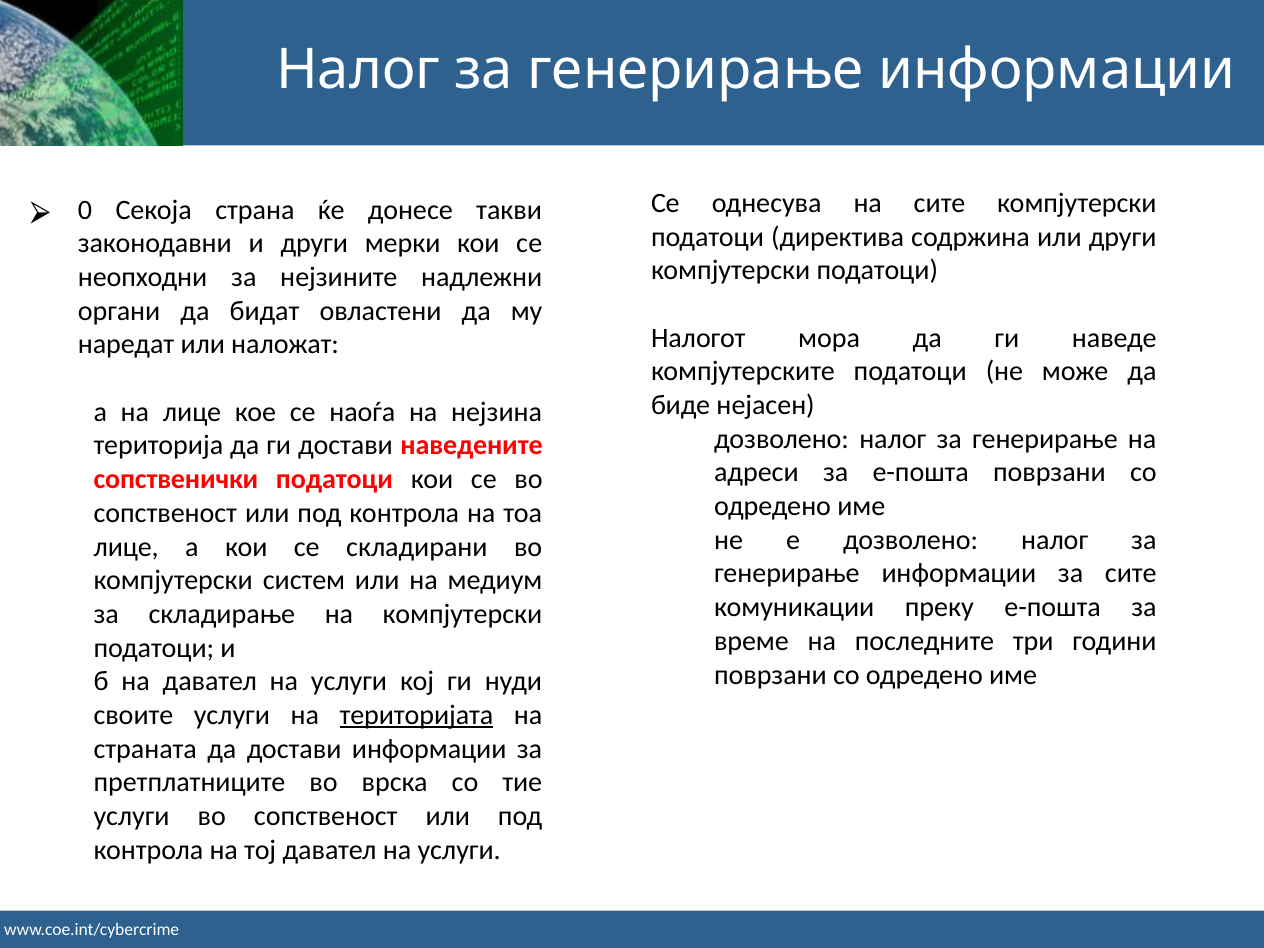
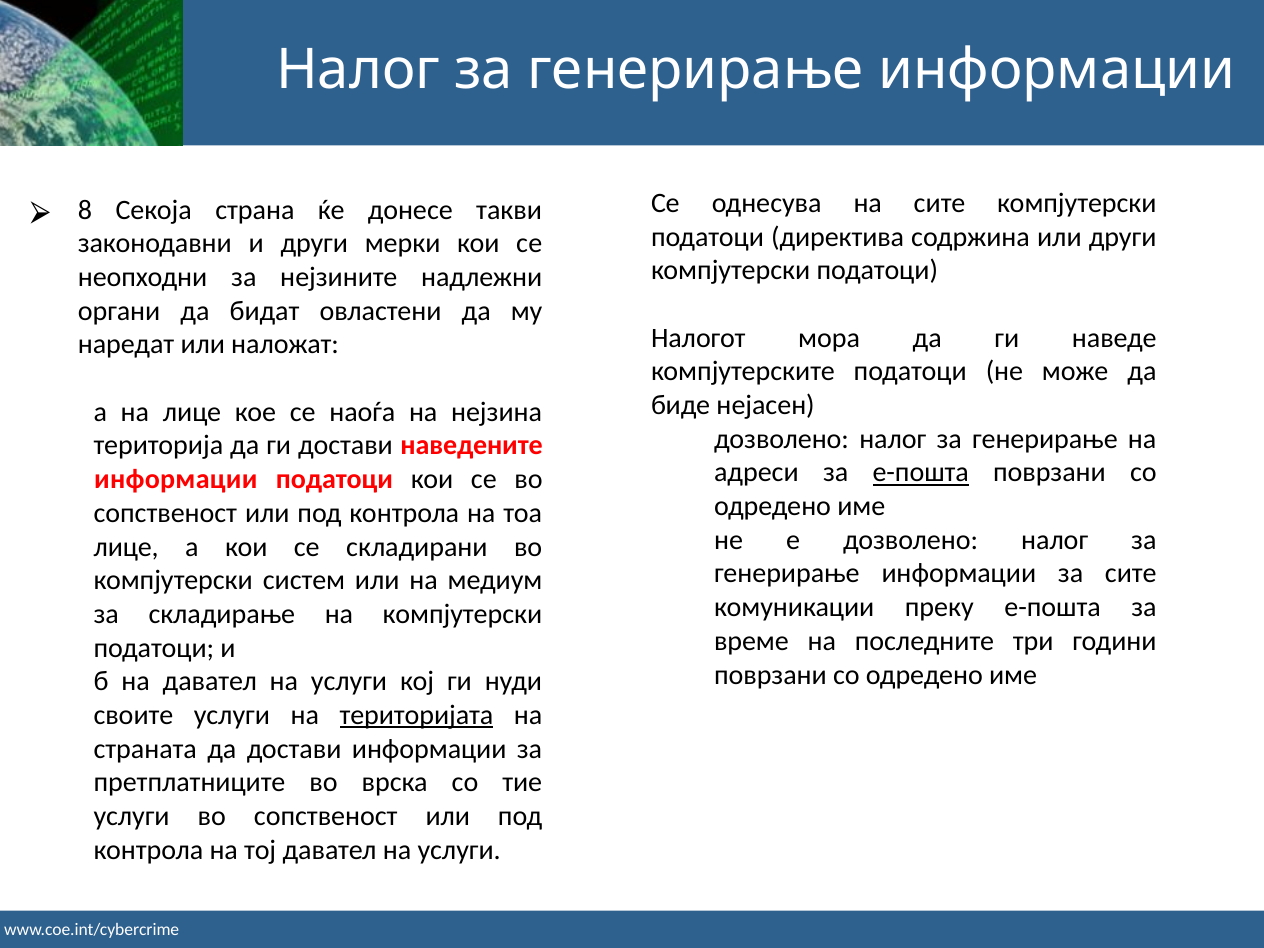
0: 0 -> 8 (85, 210)
е-пошта underline: none -> present (921, 473)
сопственички: сопственички -> информации (176, 479)
